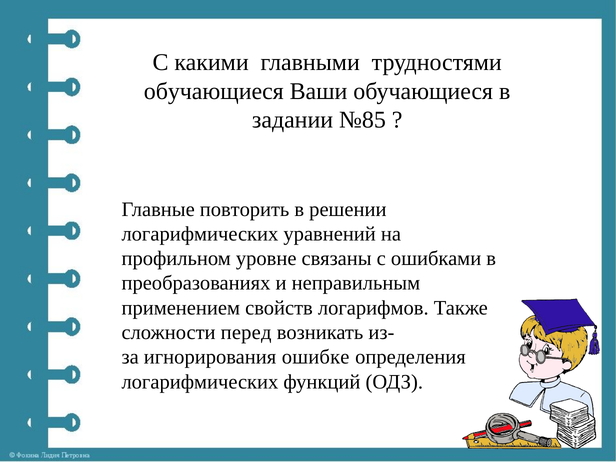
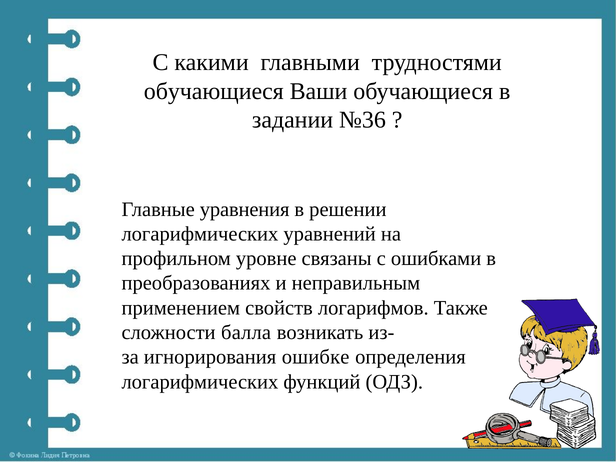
№85: №85 -> №36 (362, 120)
повторить: повторить -> уравнения (245, 209)
перед: перед -> балла (246, 332)
